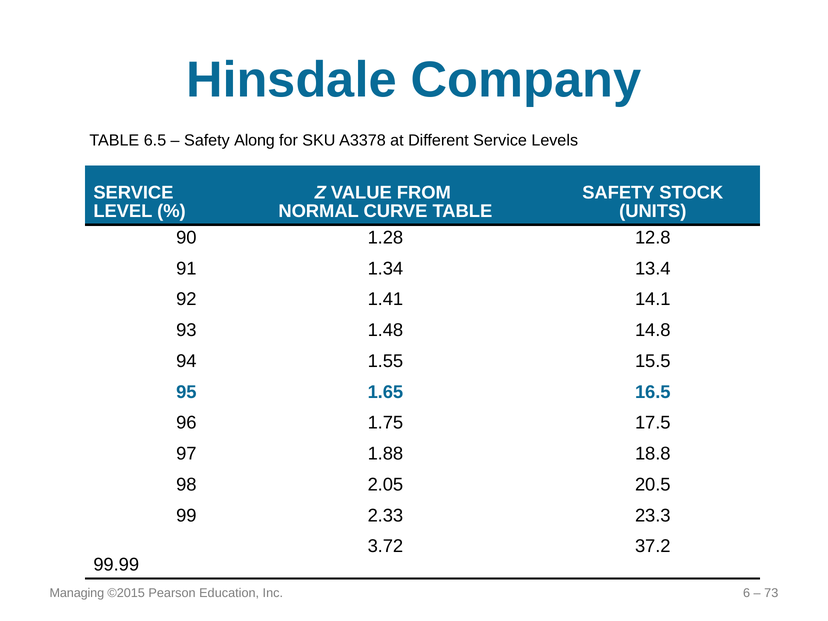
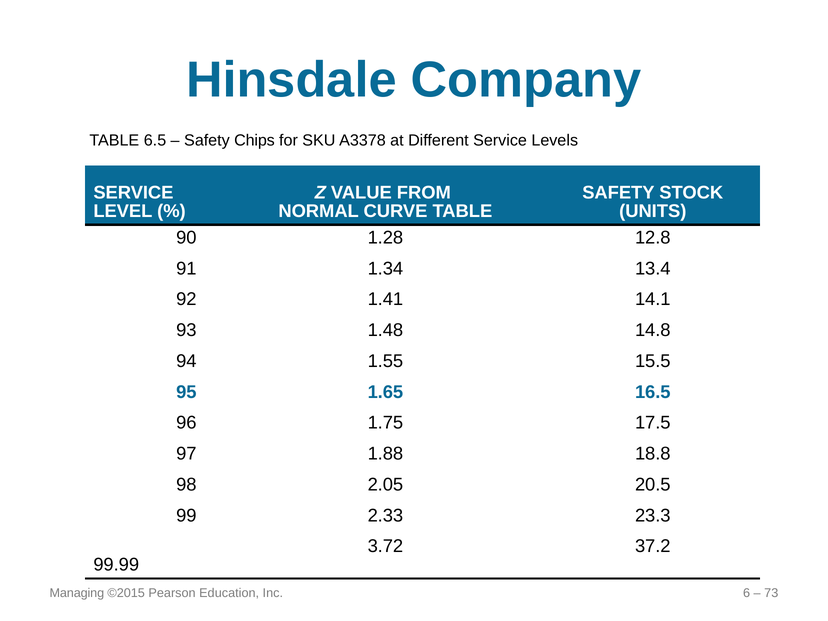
Along: Along -> Chips (254, 140)
